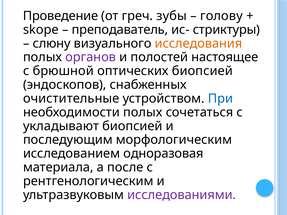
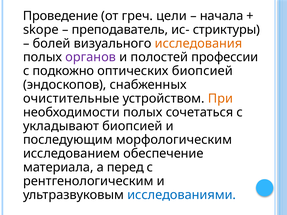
зубы: зубы -> цели (172, 16)
голову: голову -> начала (222, 16)
слюну: слюну -> болей (52, 43)
настоящее: настоящее -> профессии (225, 57)
брюшной: брюшной -> подкожно (63, 71)
При colour: blue -> orange (220, 99)
одноразовая: одноразовая -> обеспечение (163, 154)
после: после -> перед (125, 168)
исследованиями colour: purple -> blue (182, 195)
